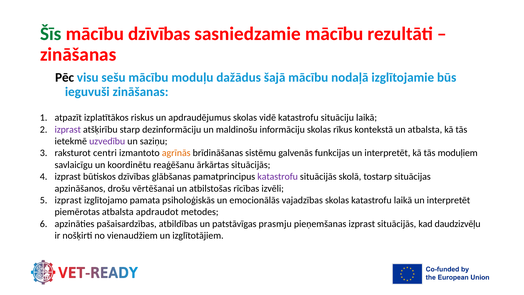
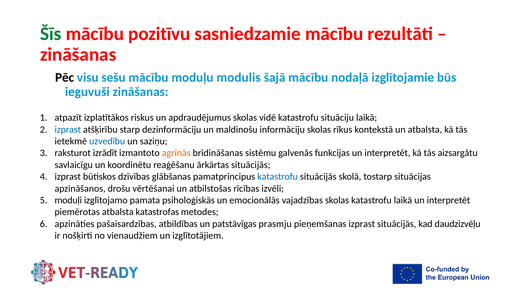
mācību dzīvības: dzīvības -> pozitīvu (159, 34)
dažādus: dažādus -> modulis (239, 77)
izprast colour: purple -> blue (68, 129)
uzvedību colour: purple -> blue (107, 141)
centri: centri -> izrādīt (105, 153)
moduļiem: moduļiem -> aizsargātu (458, 153)
katastrofu colour: purple -> blue (278, 177)
izprast: izprast -> moduļi (68, 200)
apdraudot: apdraudot -> katastrofas (157, 212)
